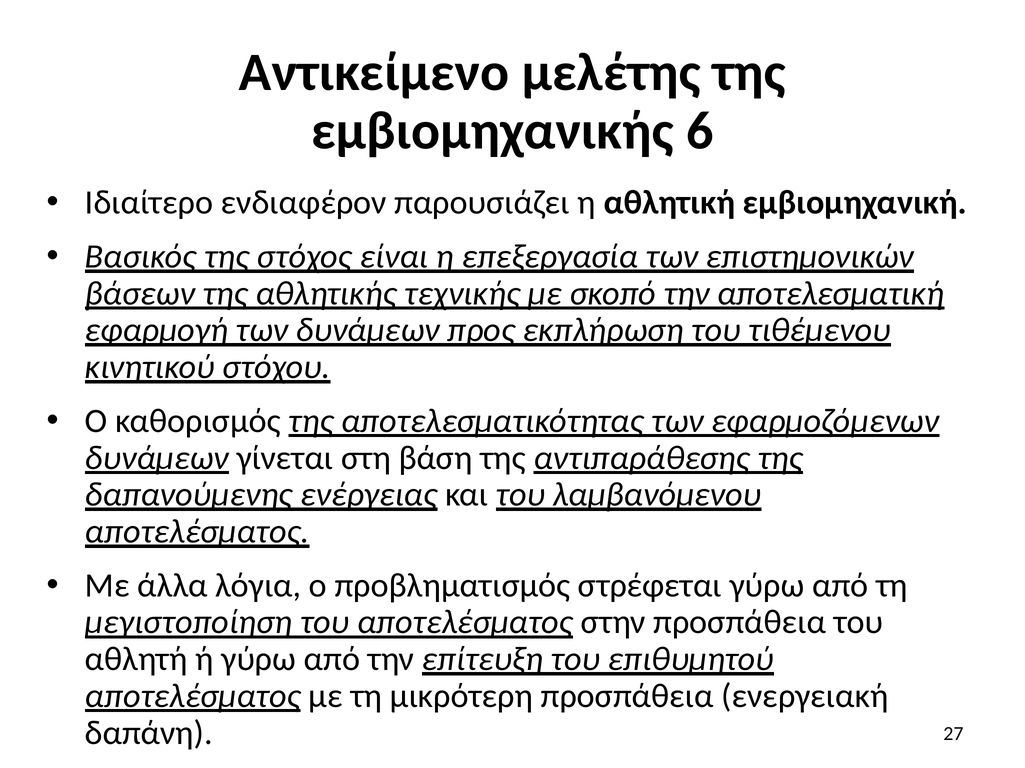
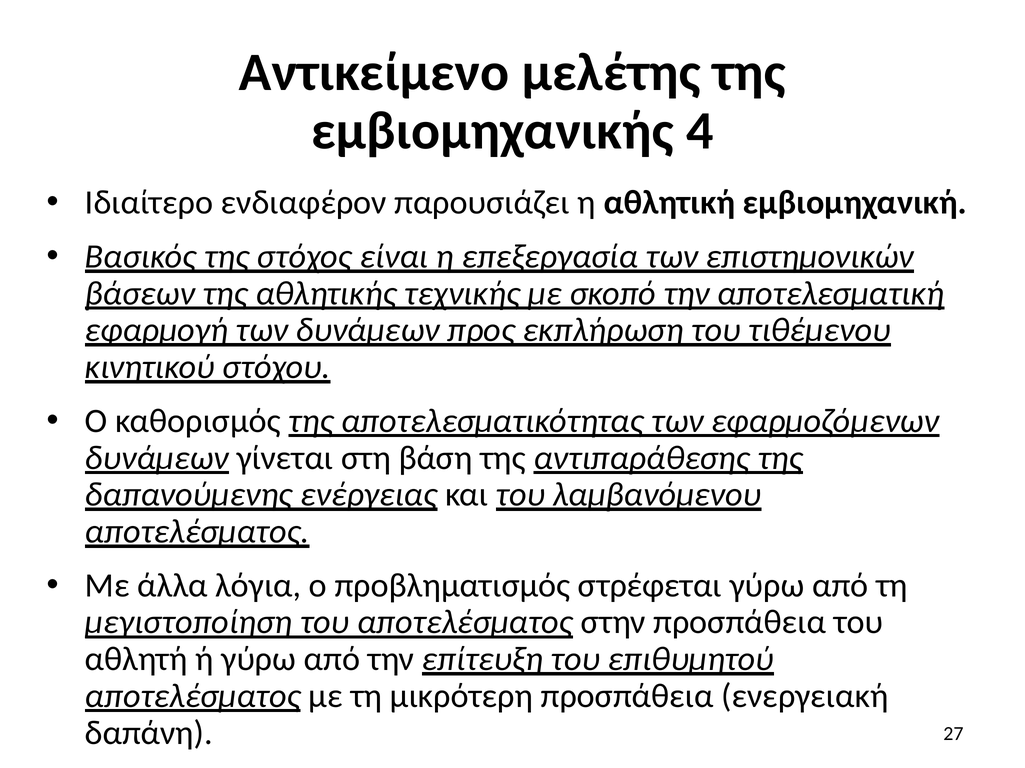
6: 6 -> 4 (700, 131)
